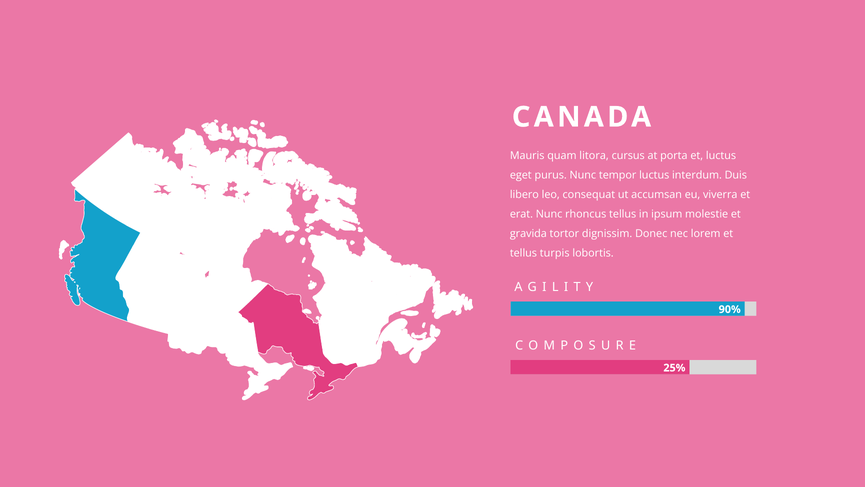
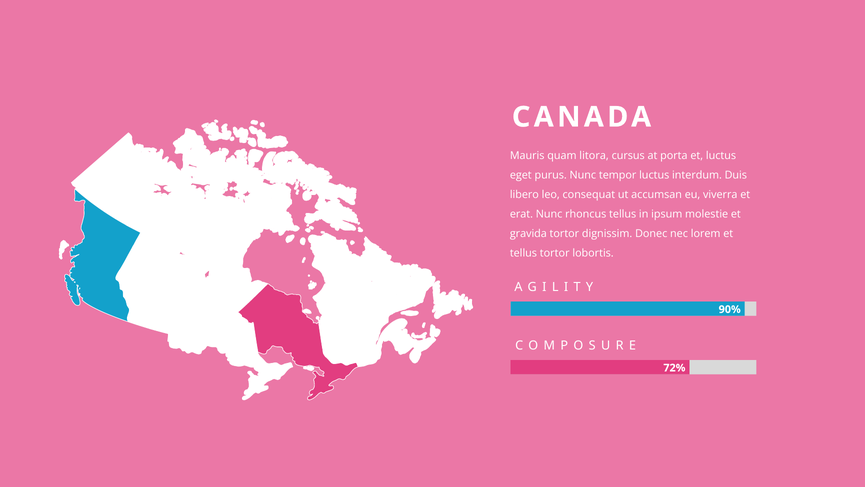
tellus turpis: turpis -> tortor (555, 253)
25%: 25% -> 72% (674, 368)
